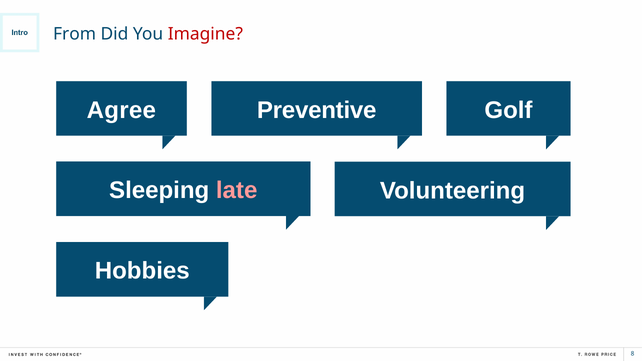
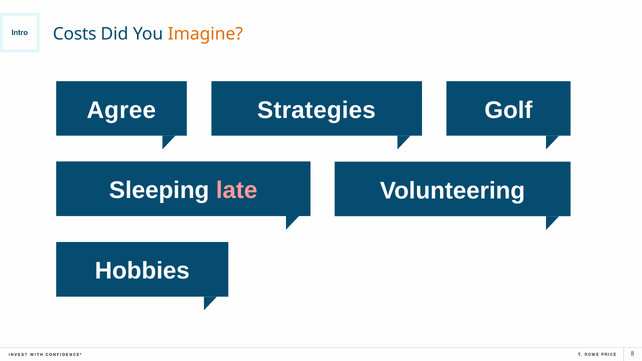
From: From -> Costs (75, 34)
Imagine colour: red -> orange (205, 34)
Preventive: Preventive -> Strategies (316, 110)
